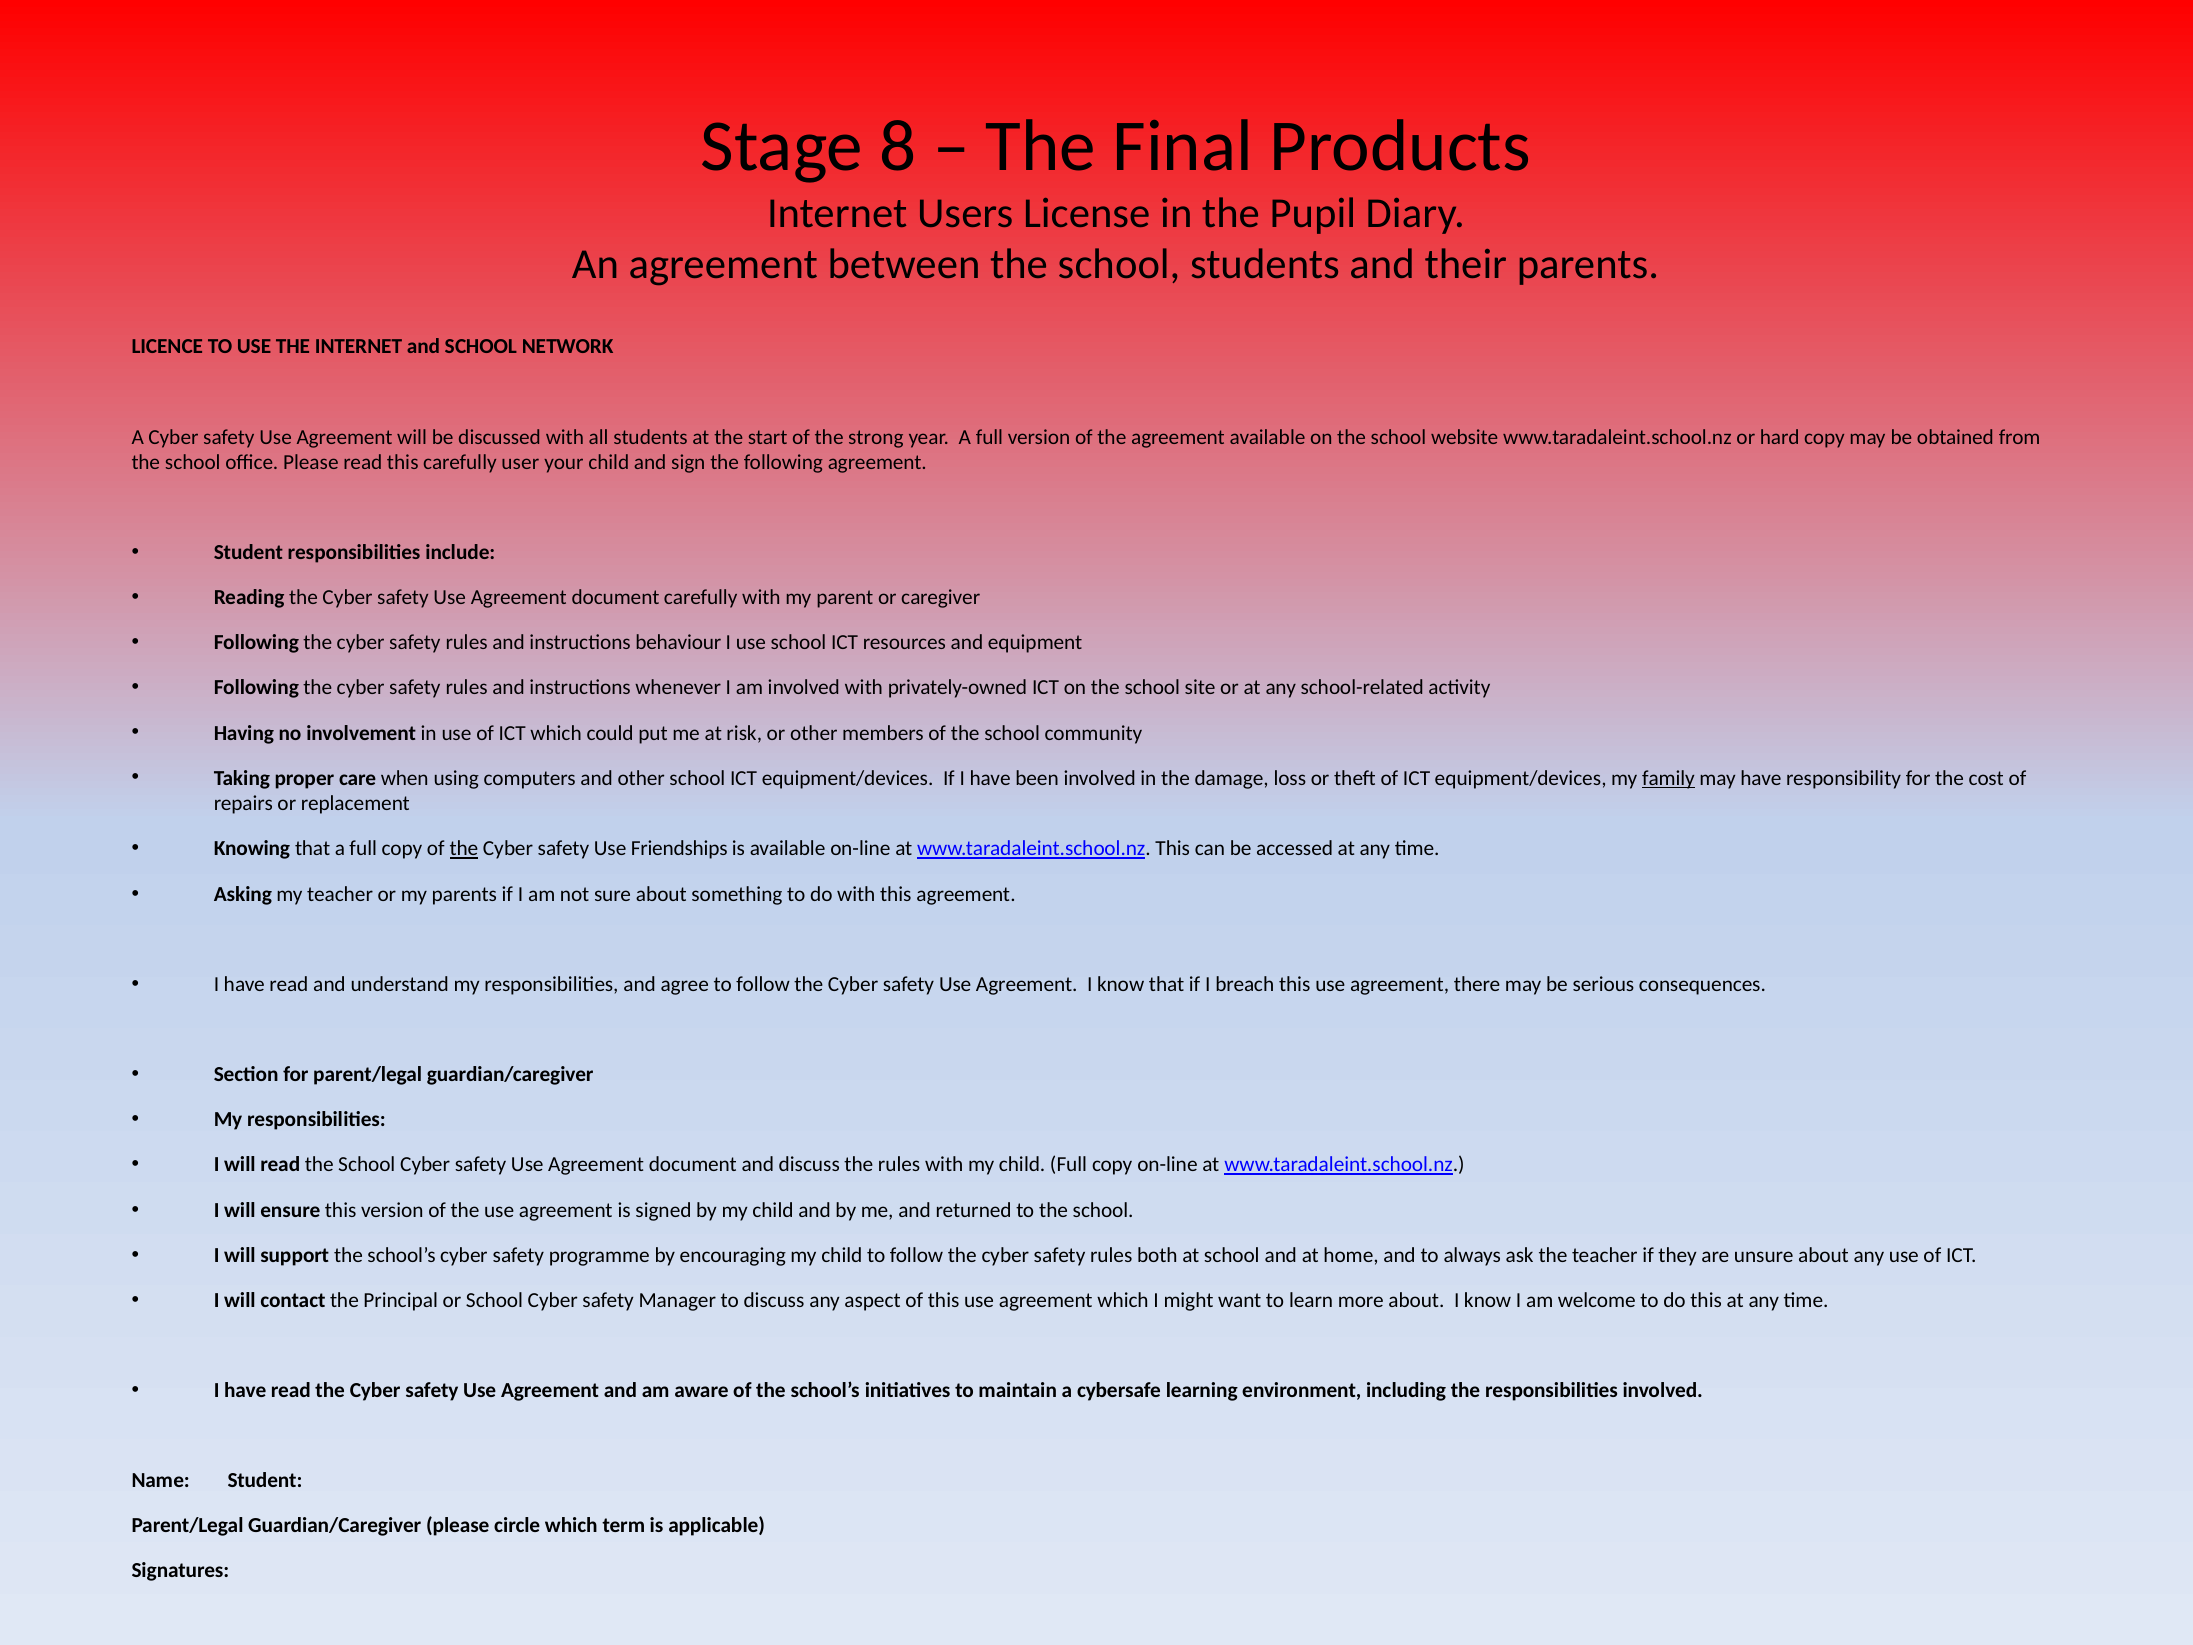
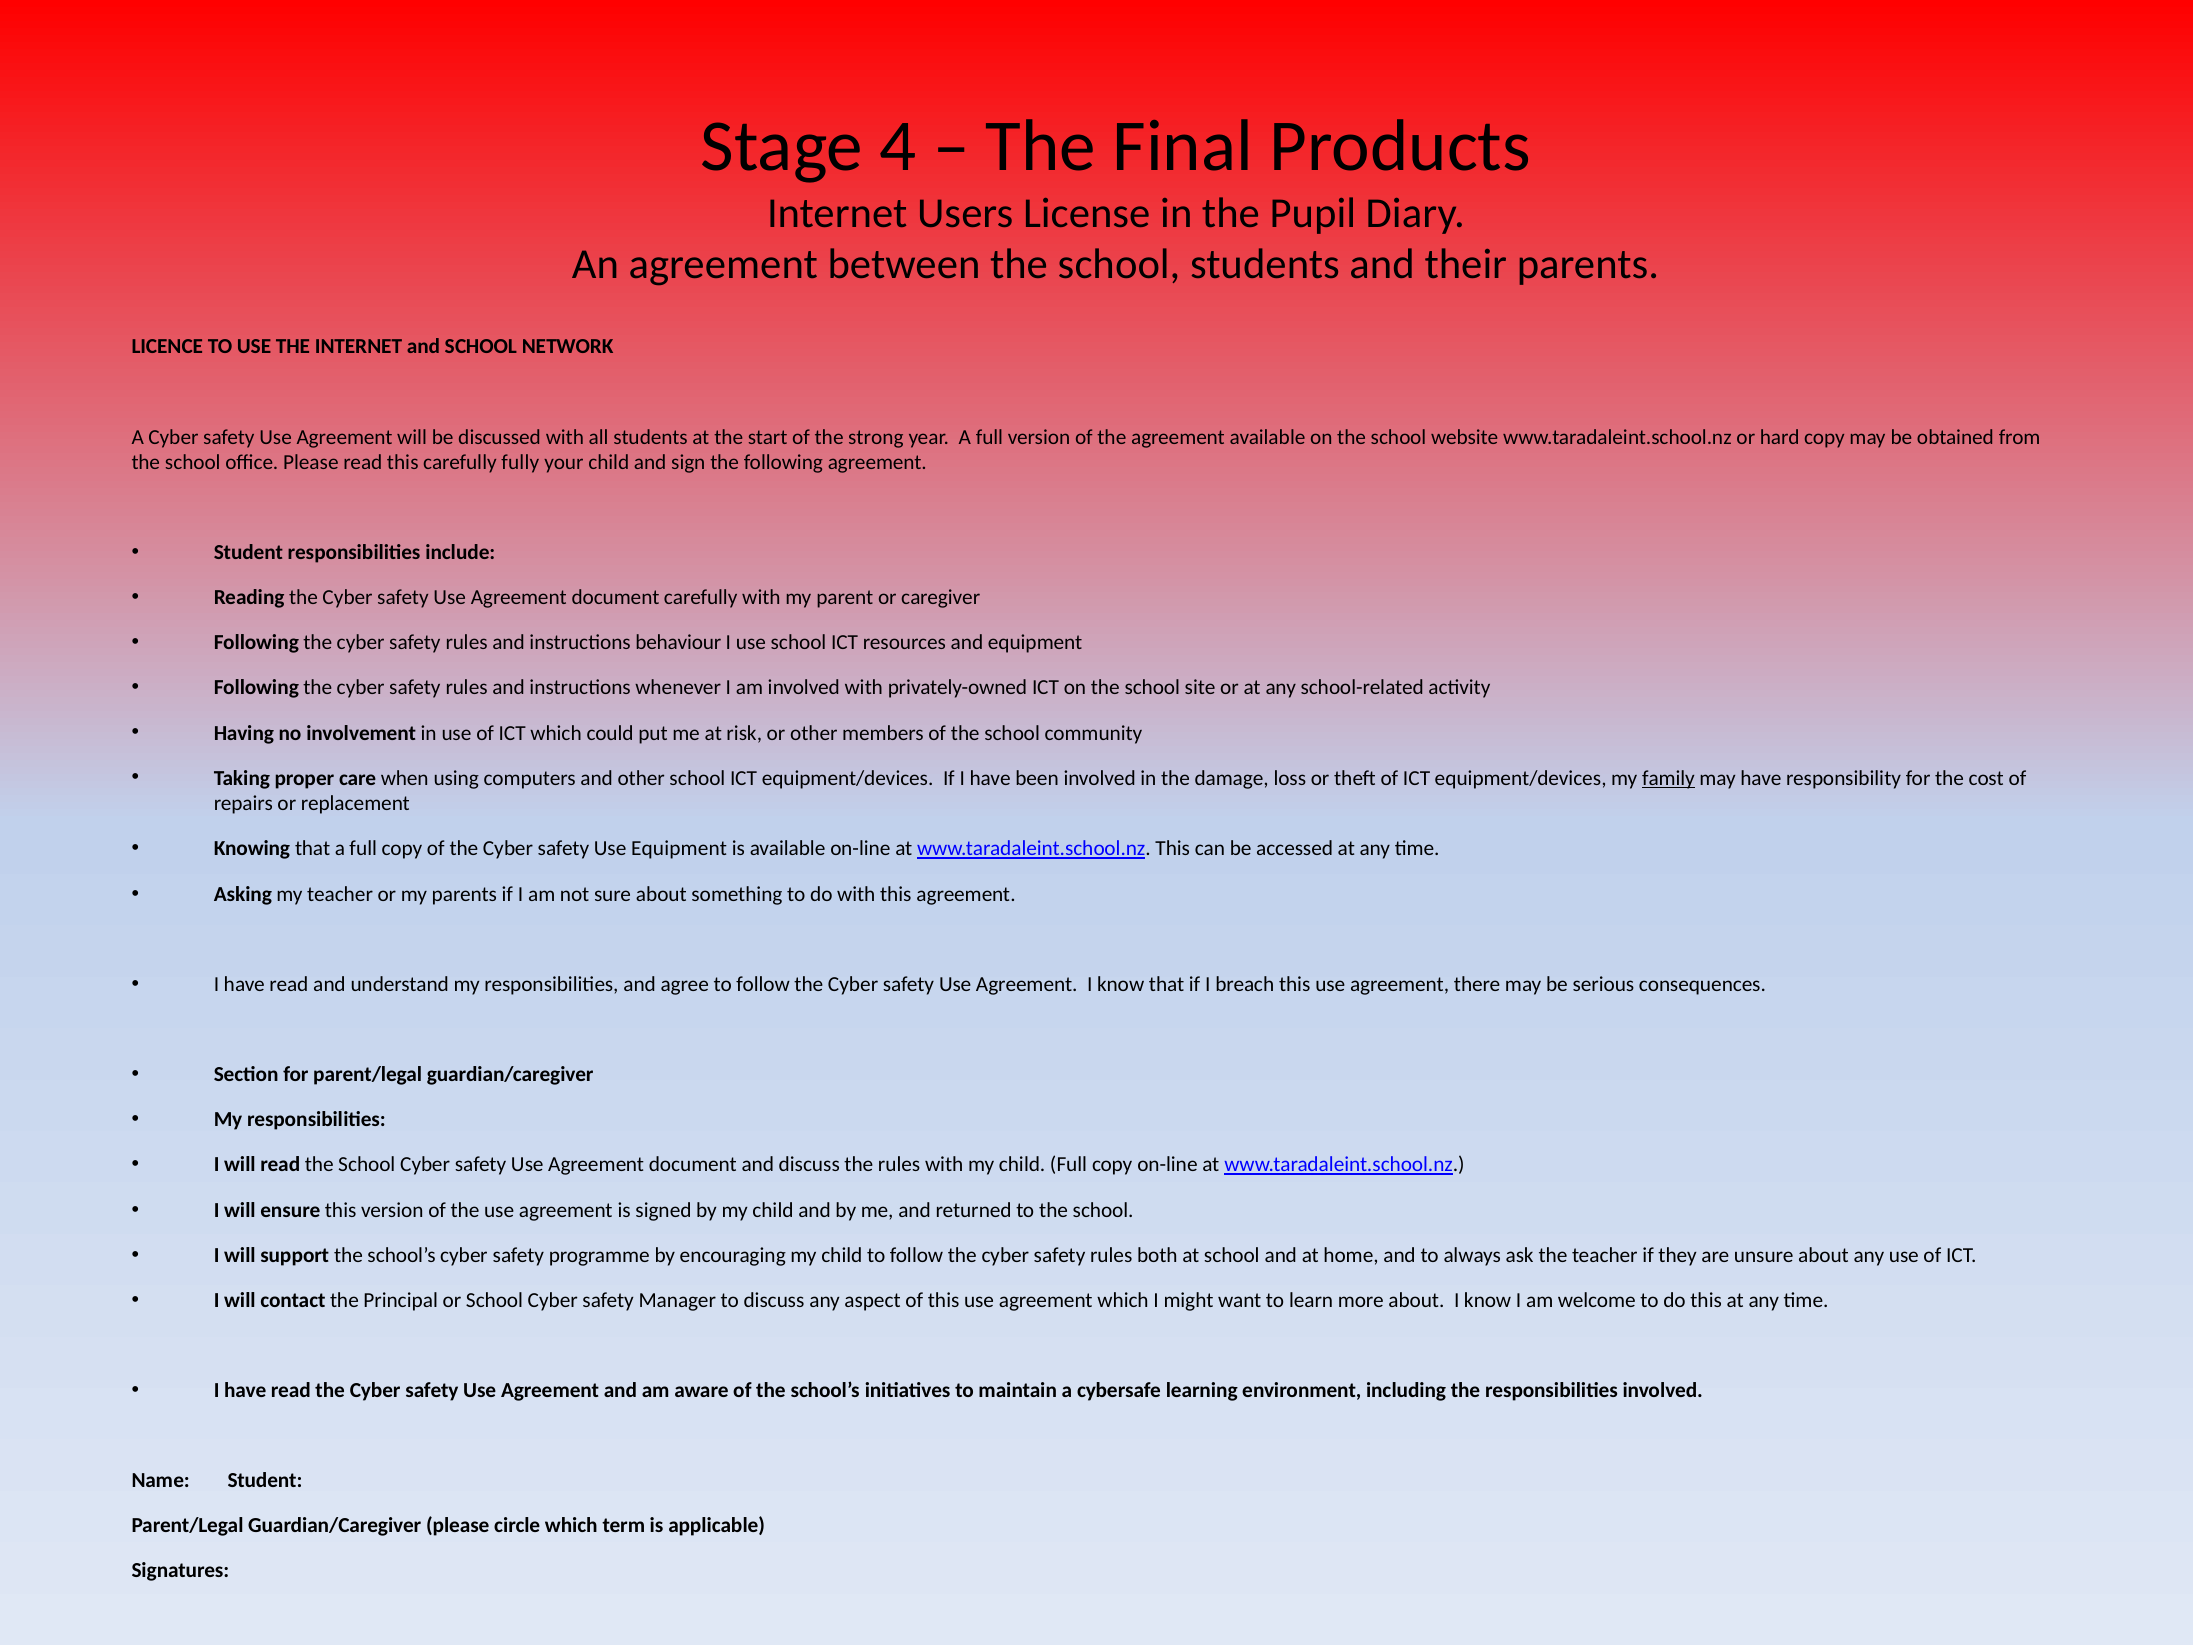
8: 8 -> 4 (898, 146)
user: user -> fully (520, 462)
the underline: present -> none (464, 849)
Use Friendships: Friendships -> Equipment (679, 849)
